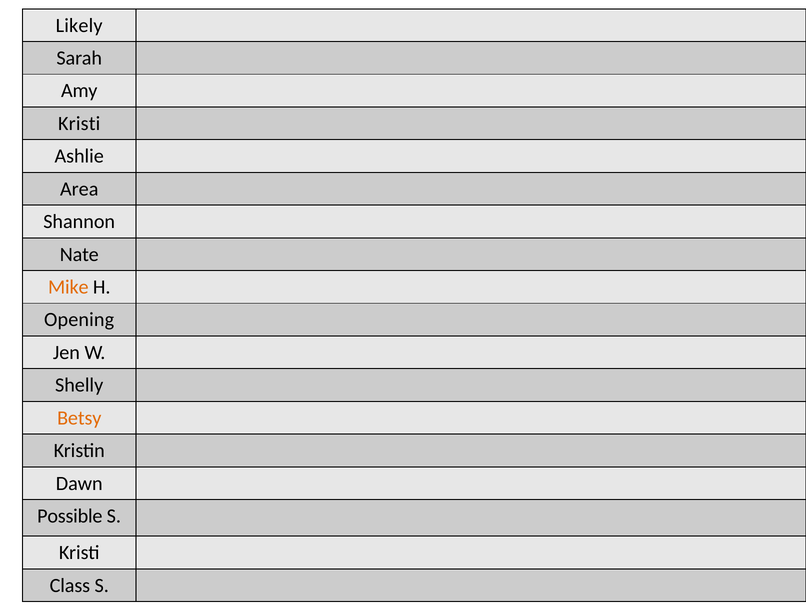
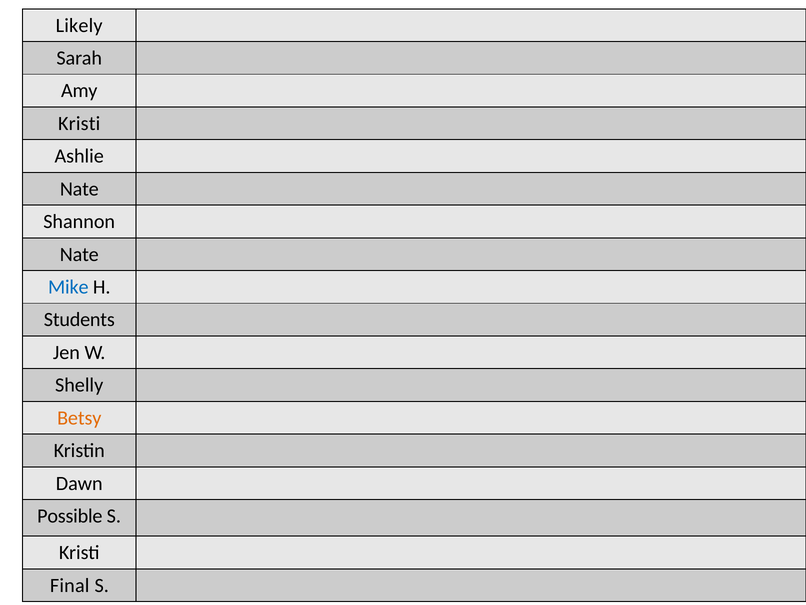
Area: Area -> Nate (79, 189)
Mike colour: orange -> blue (68, 287)
Opening: Opening -> Students (79, 320)
Class: Class -> Final (70, 585)
